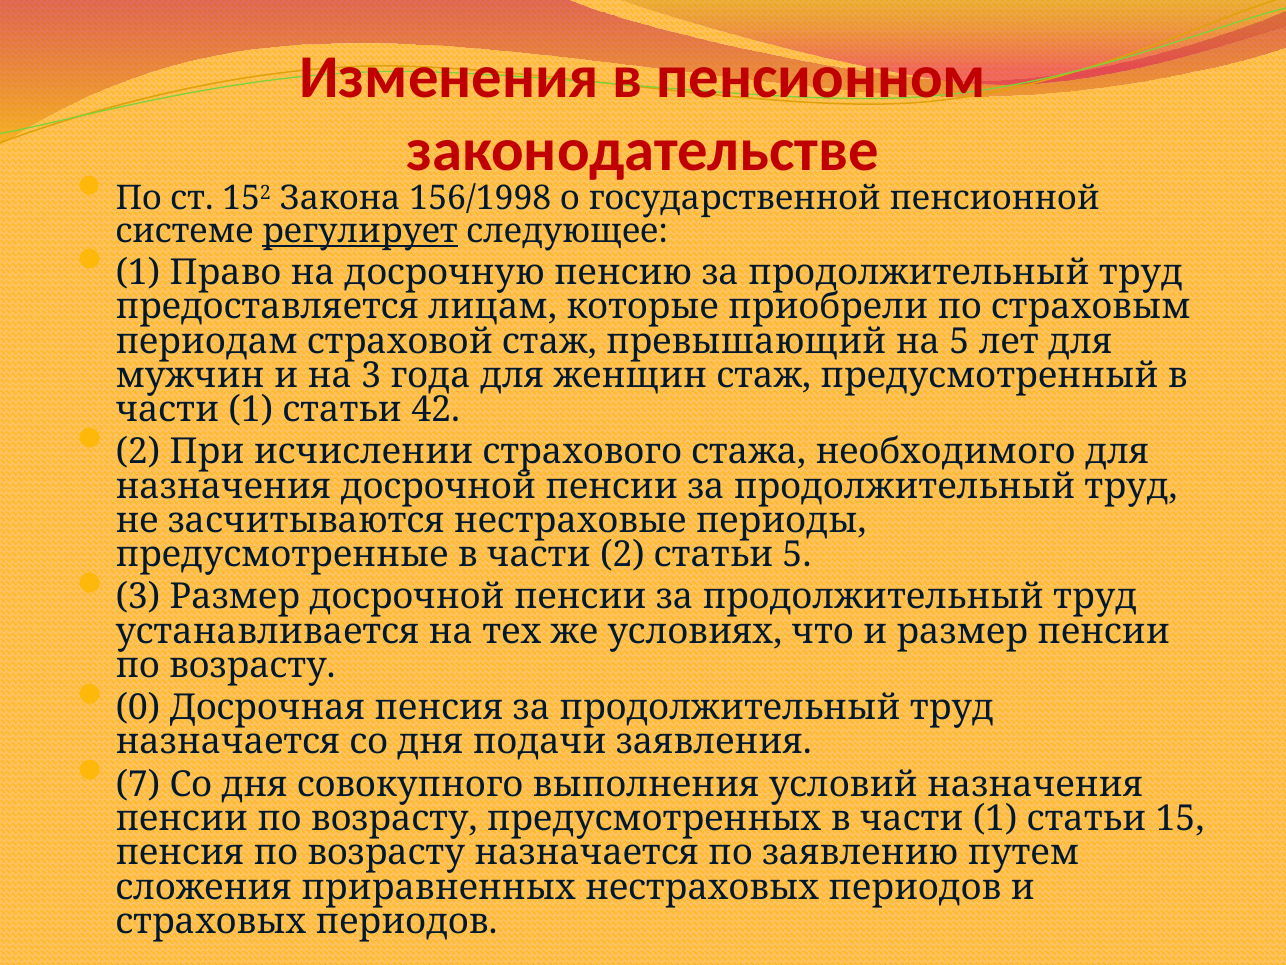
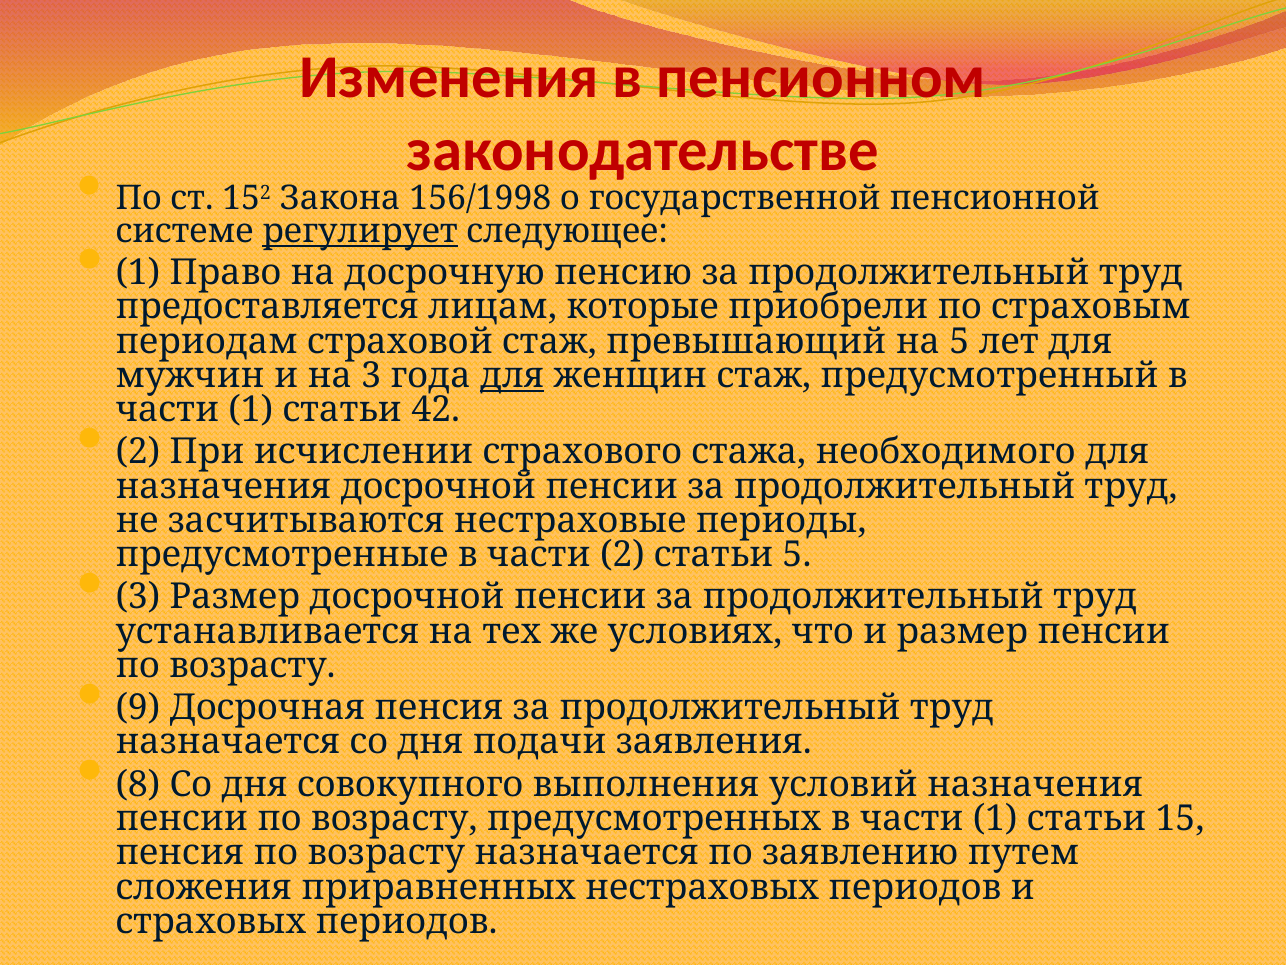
для underline: none -> present (512, 375)
0: 0 -> 9 (138, 707)
7: 7 -> 8 (138, 784)
